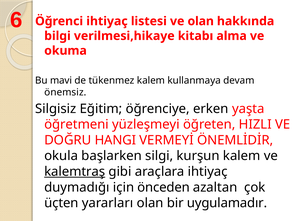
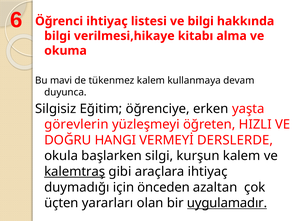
ve olan: olan -> bilgi (201, 21)
önemsiz: önemsiz -> duyunca (65, 92)
öğretmeni: öğretmeni -> görevlerin (76, 125)
ÖNEMLİDİR: ÖNEMLİDİR -> DERSLERDE (235, 140)
uygulamadır underline: none -> present (227, 203)
